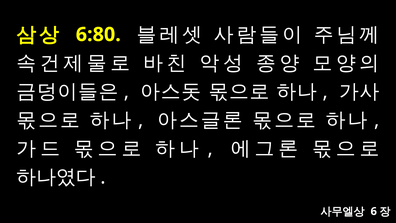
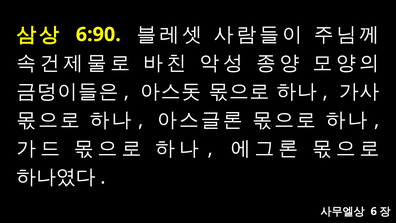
6:80: 6:80 -> 6:90 (98, 35)
